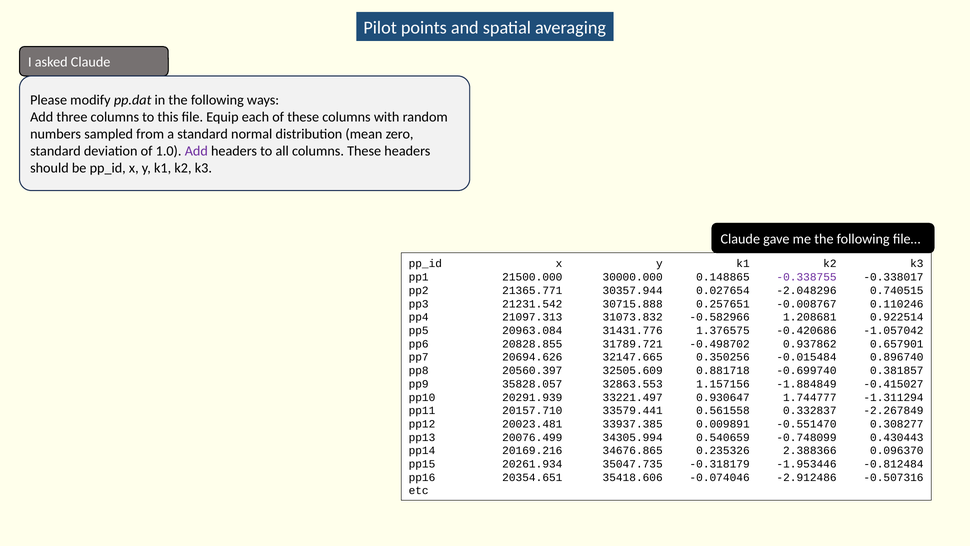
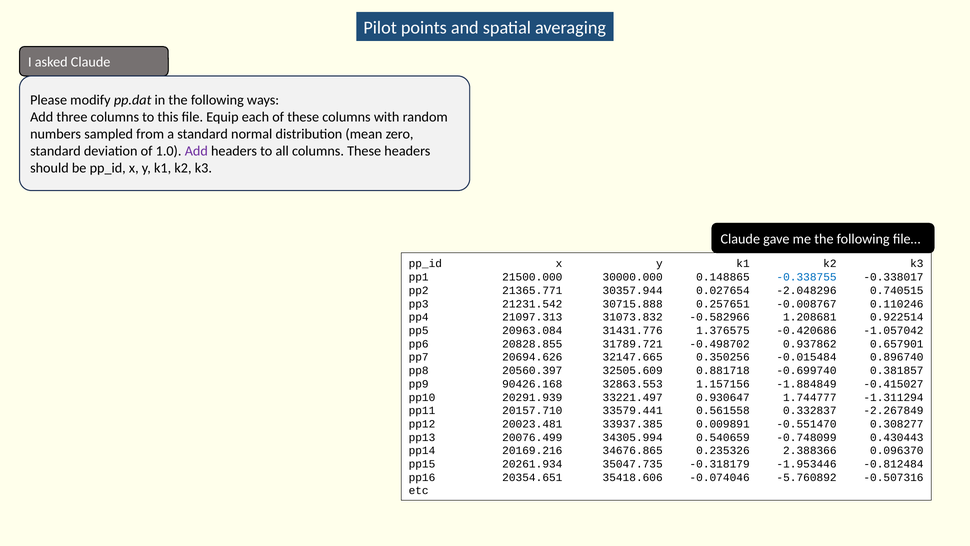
-0.338755 colour: purple -> blue (807, 277)
35828.057: 35828.057 -> 90426.168 (532, 384)
-2.912486: -2.912486 -> -5.760892 (807, 477)
